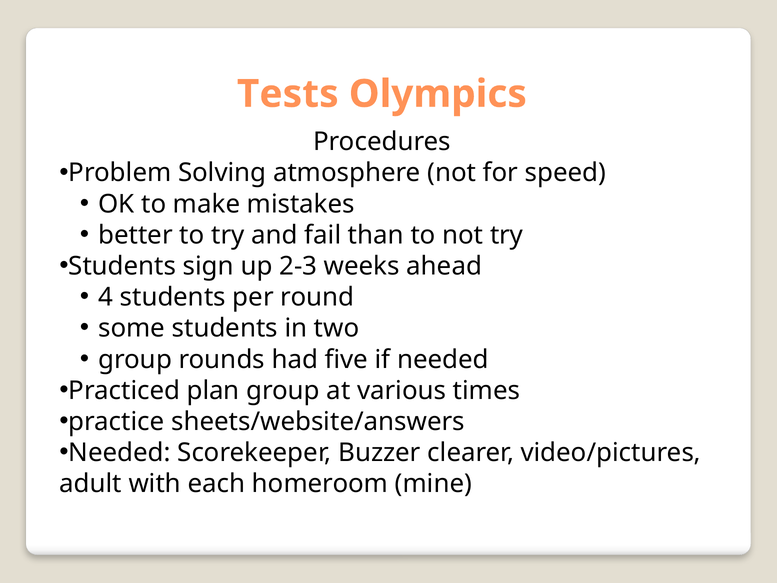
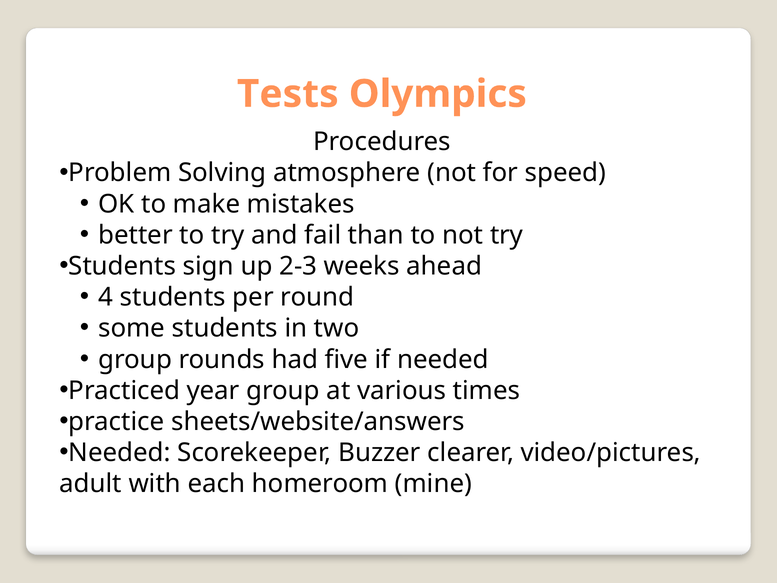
plan: plan -> year (213, 390)
